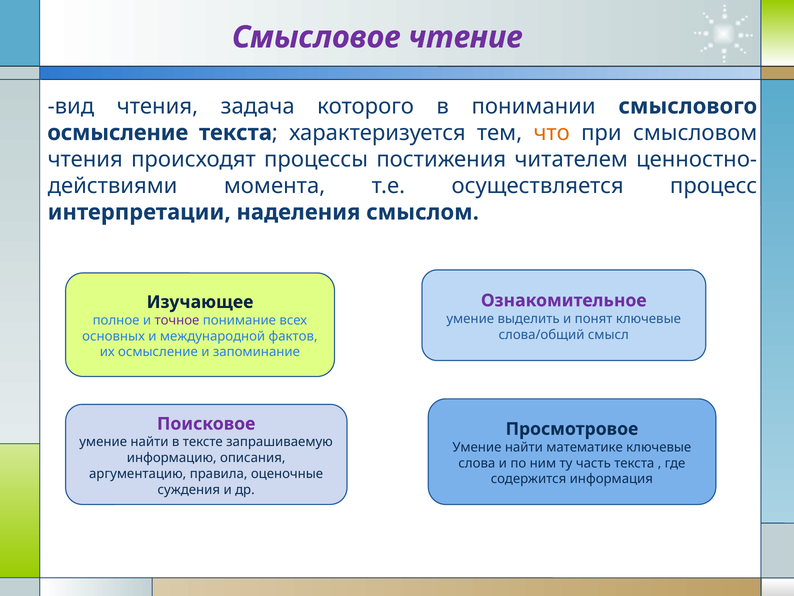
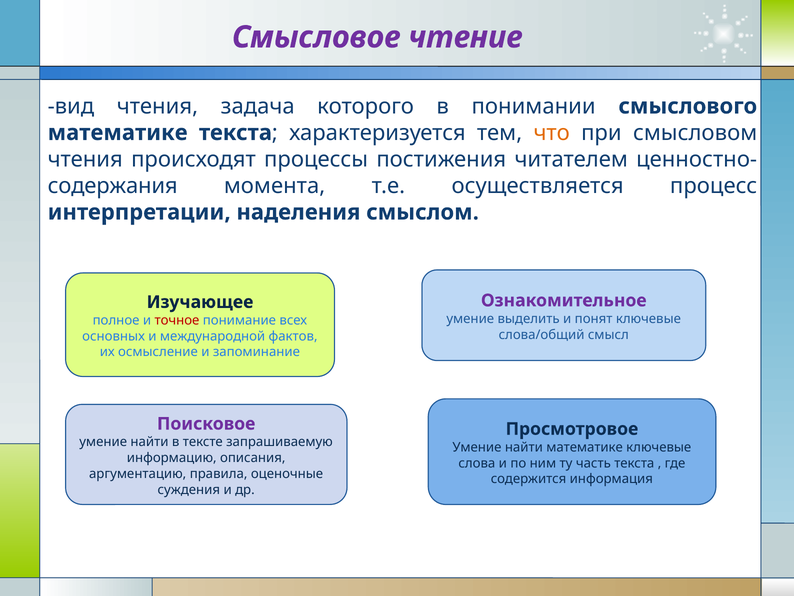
осмысление: осмысление -> математике (118, 133)
действиями: действиями -> содержания (113, 186)
точное colour: purple -> red (177, 320)
